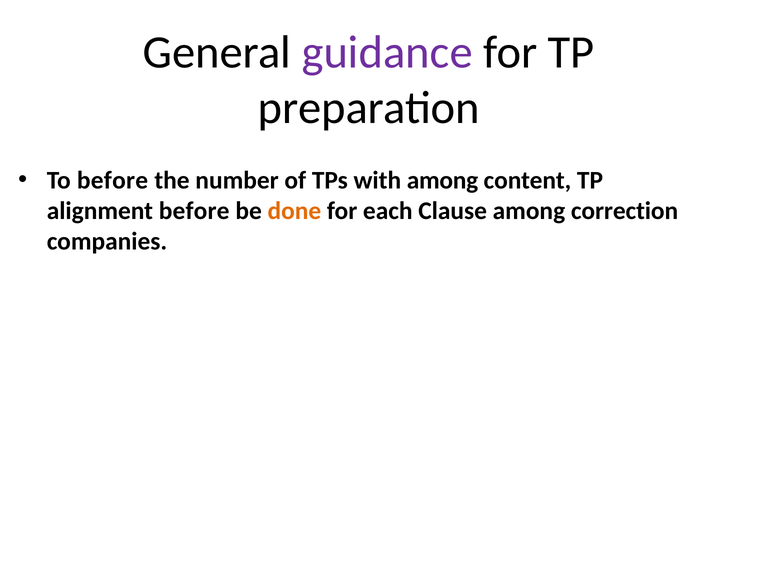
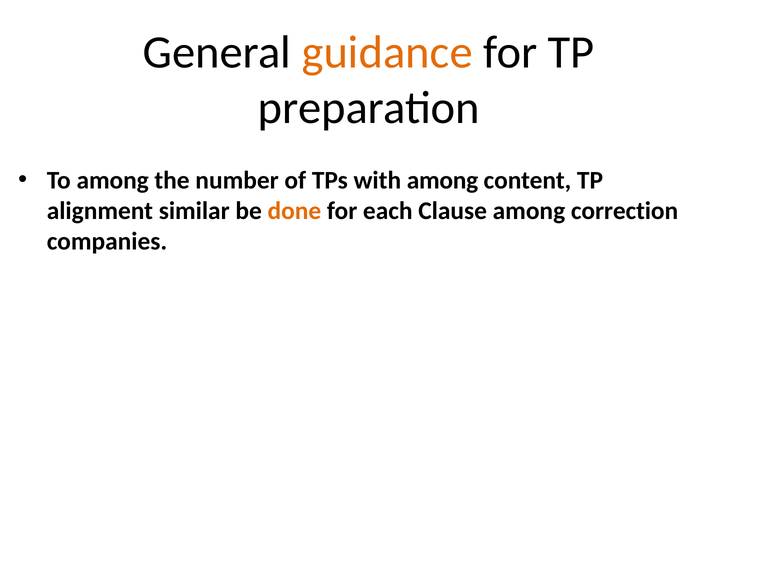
guidance colour: purple -> orange (387, 52)
To before: before -> among (113, 181)
alignment before: before -> similar (194, 211)
